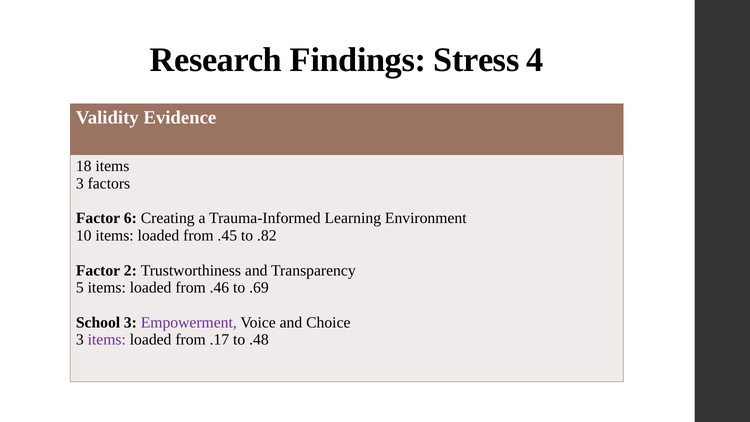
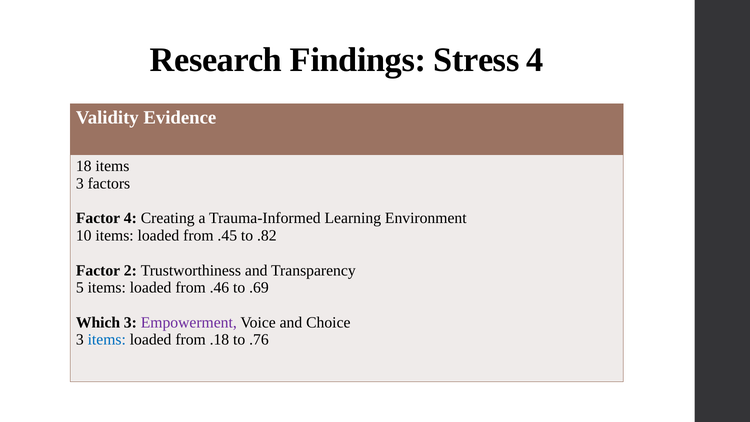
Factor 6: 6 -> 4 (130, 218)
School: School -> Which (98, 322)
items colour: purple -> blue (107, 340)
.17: .17 -> .18 (219, 340)
.48: .48 -> .76 (259, 340)
